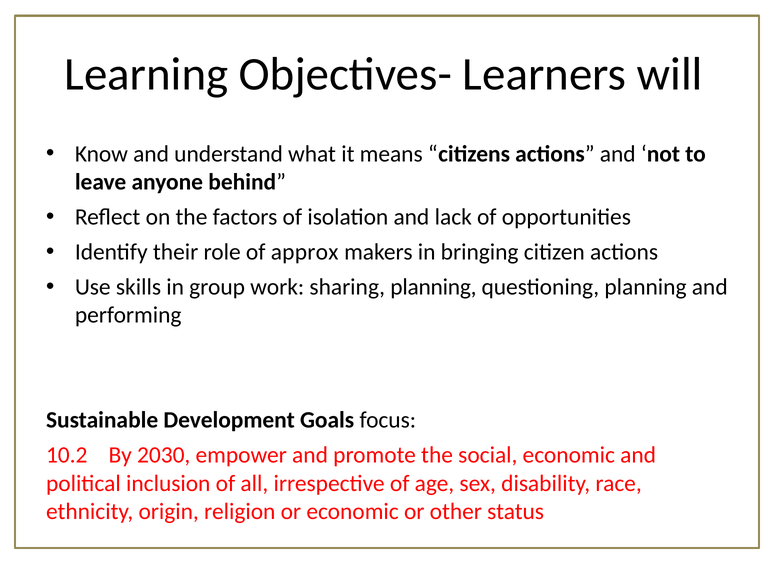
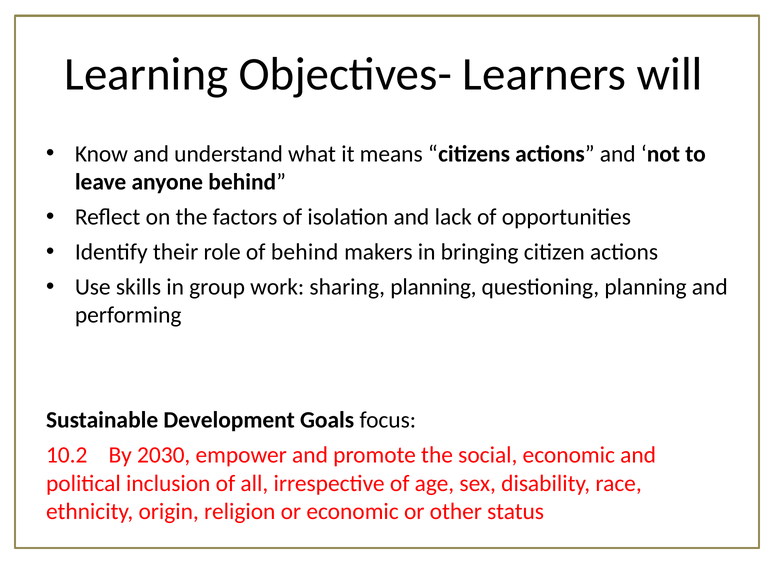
of approx: approx -> behind (305, 252)
